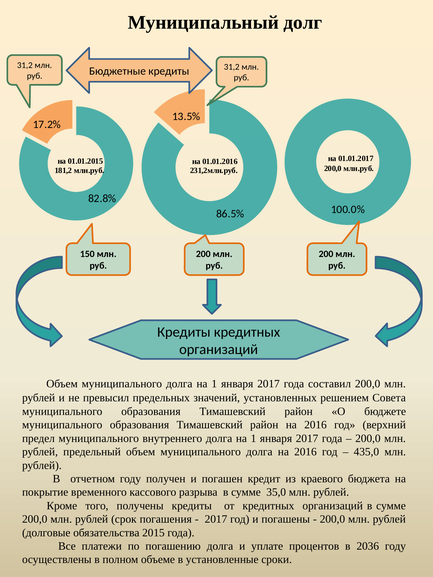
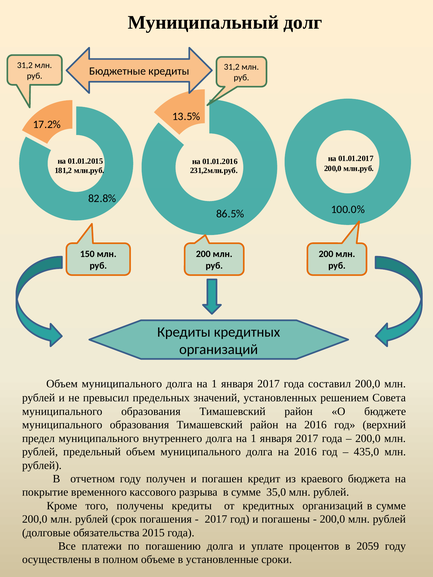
2036: 2036 -> 2059 (368, 546)
